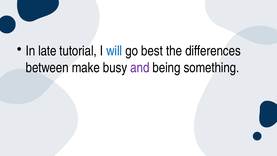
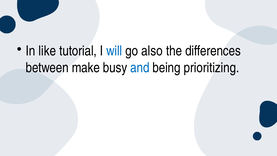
late: late -> like (47, 51)
best: best -> also (152, 51)
and colour: purple -> blue (140, 68)
something: something -> prioritizing (211, 68)
